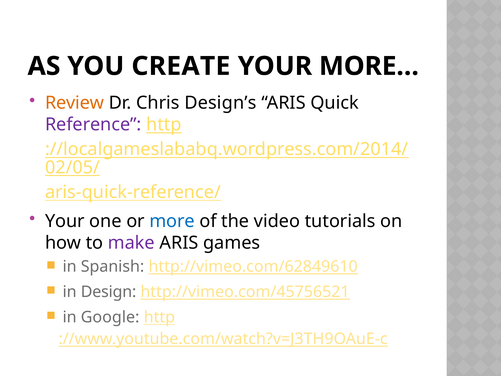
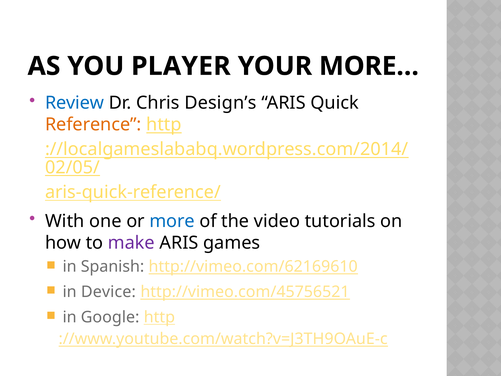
CREATE: CREATE -> PLAYER (181, 66)
Review colour: orange -> blue (75, 103)
Reference colour: purple -> orange (93, 124)
Your: Your -> With (65, 221)
http://vimeo.com/62849610: http://vimeo.com/62849610 -> http://vimeo.com/62169610 (253, 266)
Design: Design -> Device (108, 292)
